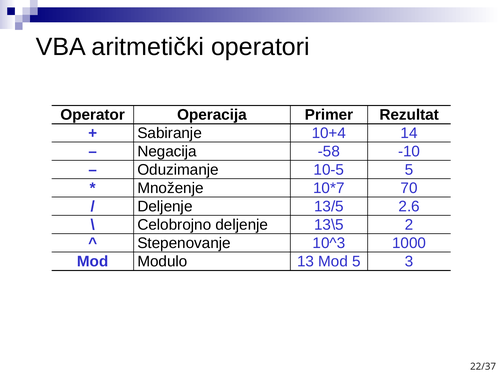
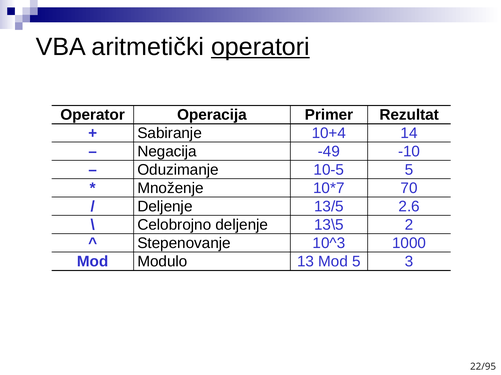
operatori underline: none -> present (260, 47)
-58: -58 -> -49 (329, 152)
22/37: 22/37 -> 22/95 (483, 367)
